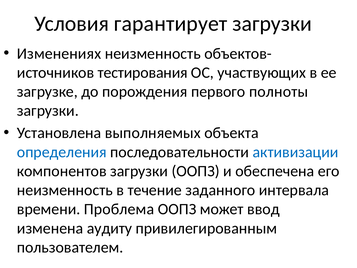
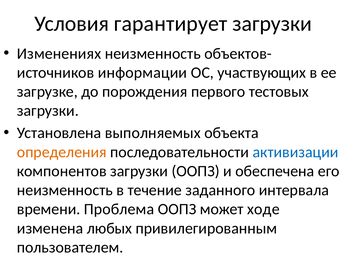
тестирования: тестирования -> информации (142, 73)
полноты: полноты -> тестовых (279, 92)
определения colour: blue -> orange (62, 152)
ввод: ввод -> ходе (263, 209)
аудиту: аудиту -> любых (109, 228)
